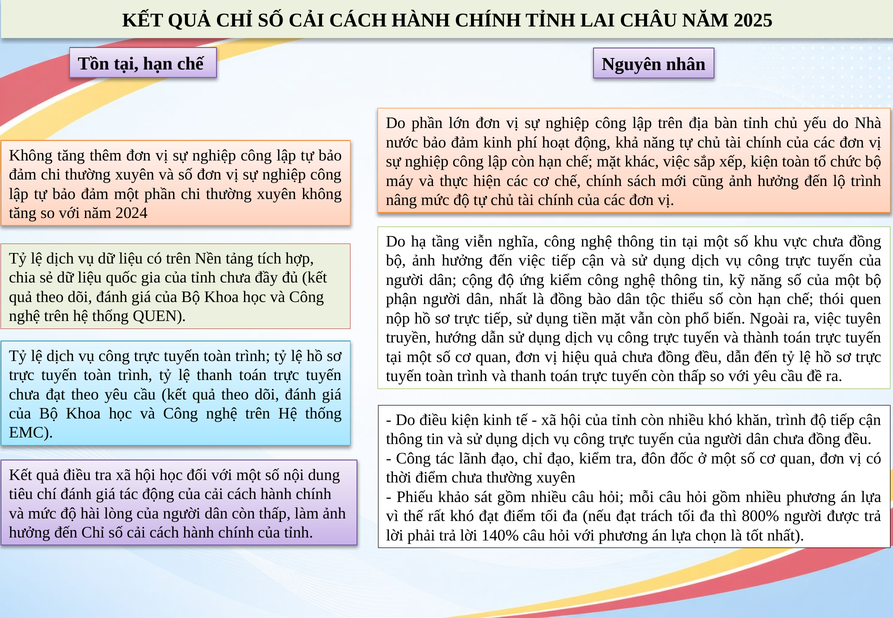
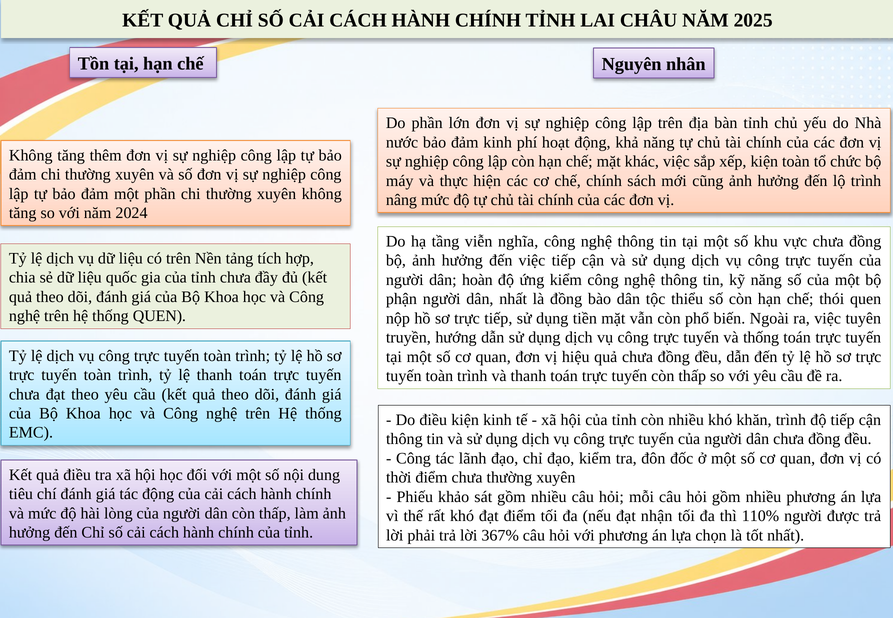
cộng: cộng -> hoàn (477, 280)
và thành: thành -> thống (761, 338)
trách: trách -> nhận (657, 516)
800%: 800% -> 110% (760, 516)
140%: 140% -> 367% (500, 536)
